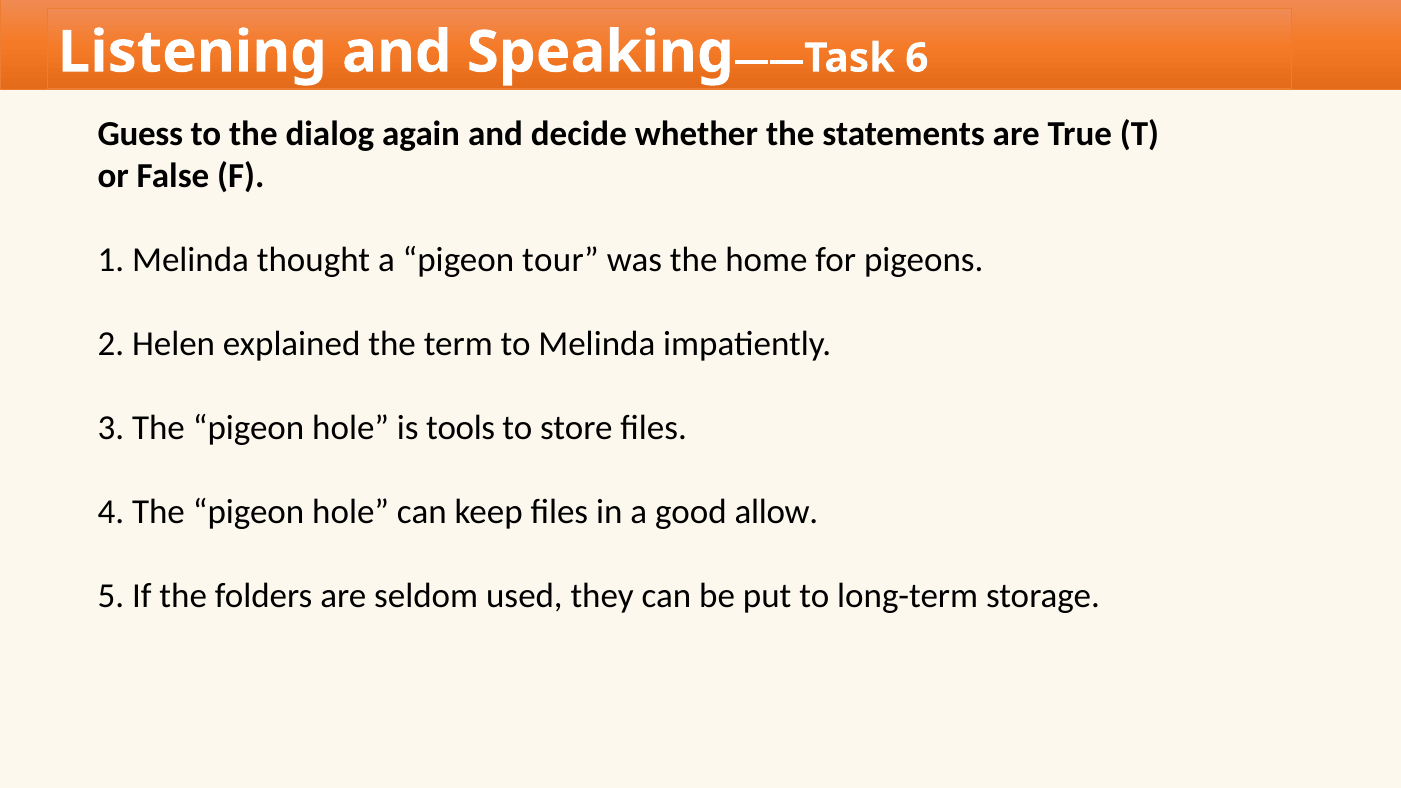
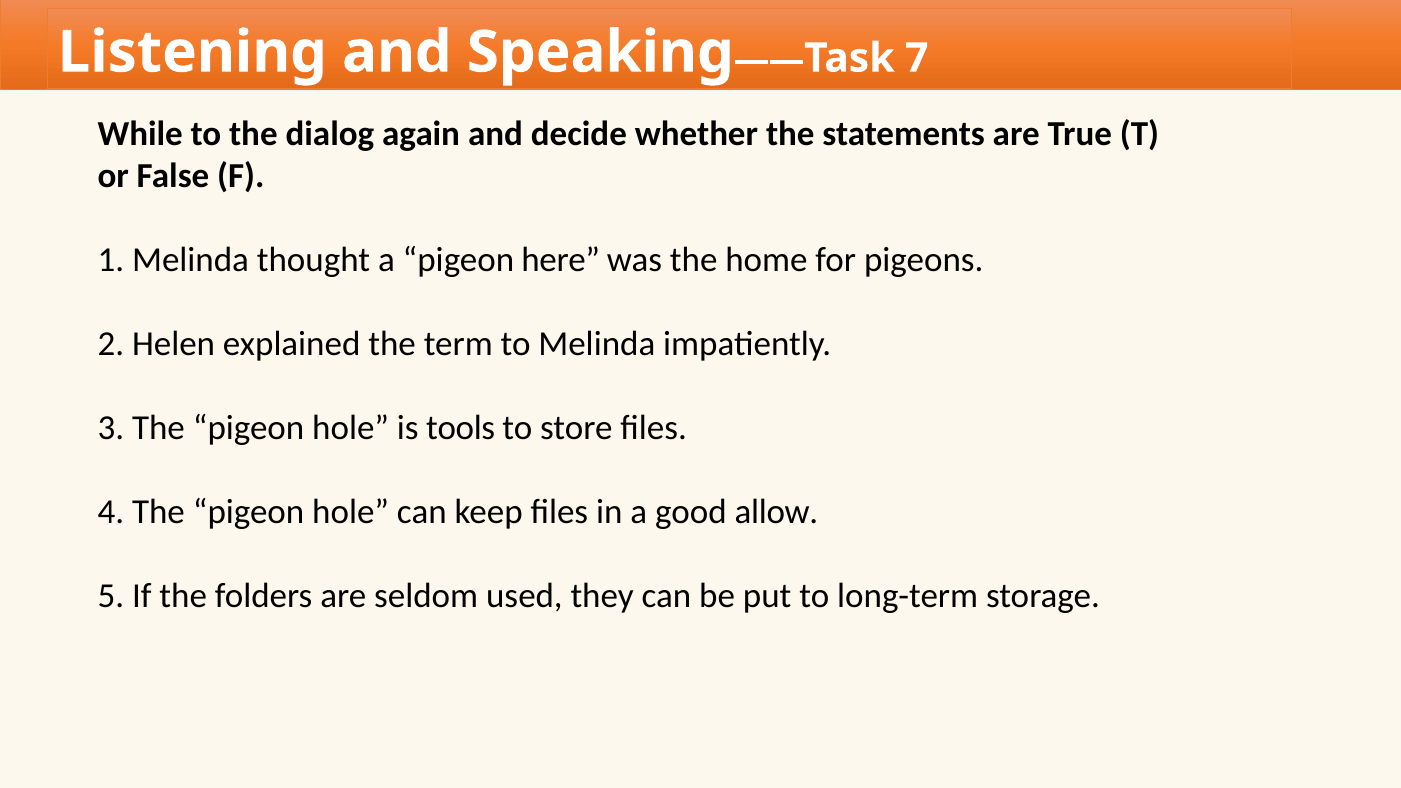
6: 6 -> 7 (917, 58)
Guess: Guess -> While (140, 134)
tour: tour -> here (561, 260)
